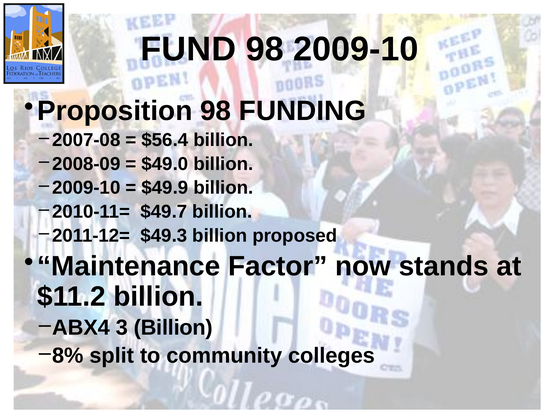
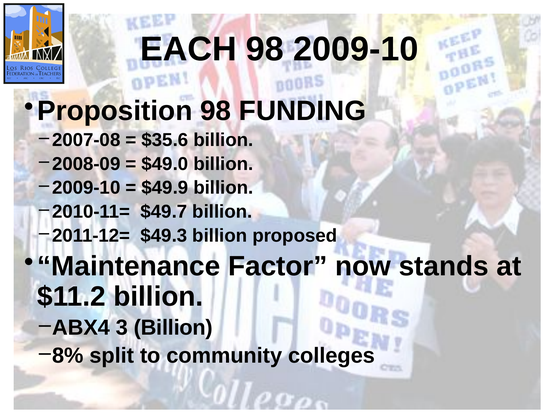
FUND: FUND -> EACH (188, 49)
$56.4: $56.4 -> $35.6 (165, 140)
